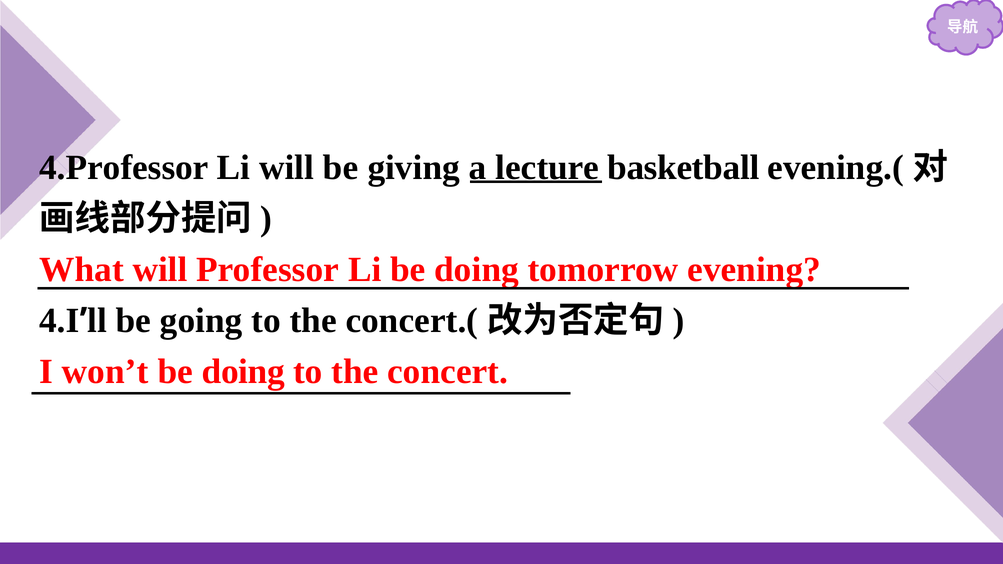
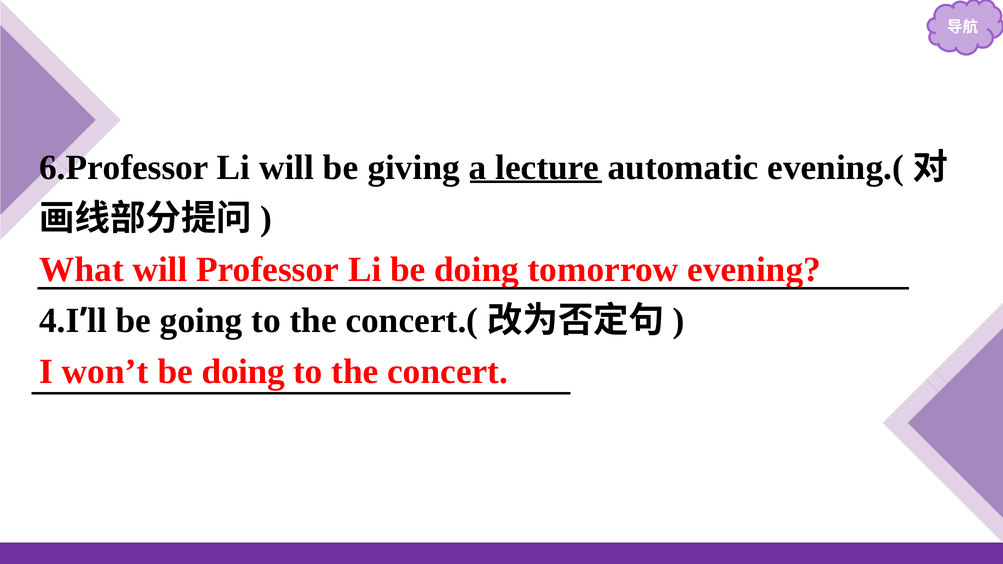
4.Professor: 4.Professor -> 6.Professor (124, 168)
basketball: basketball -> automatic (683, 168)
